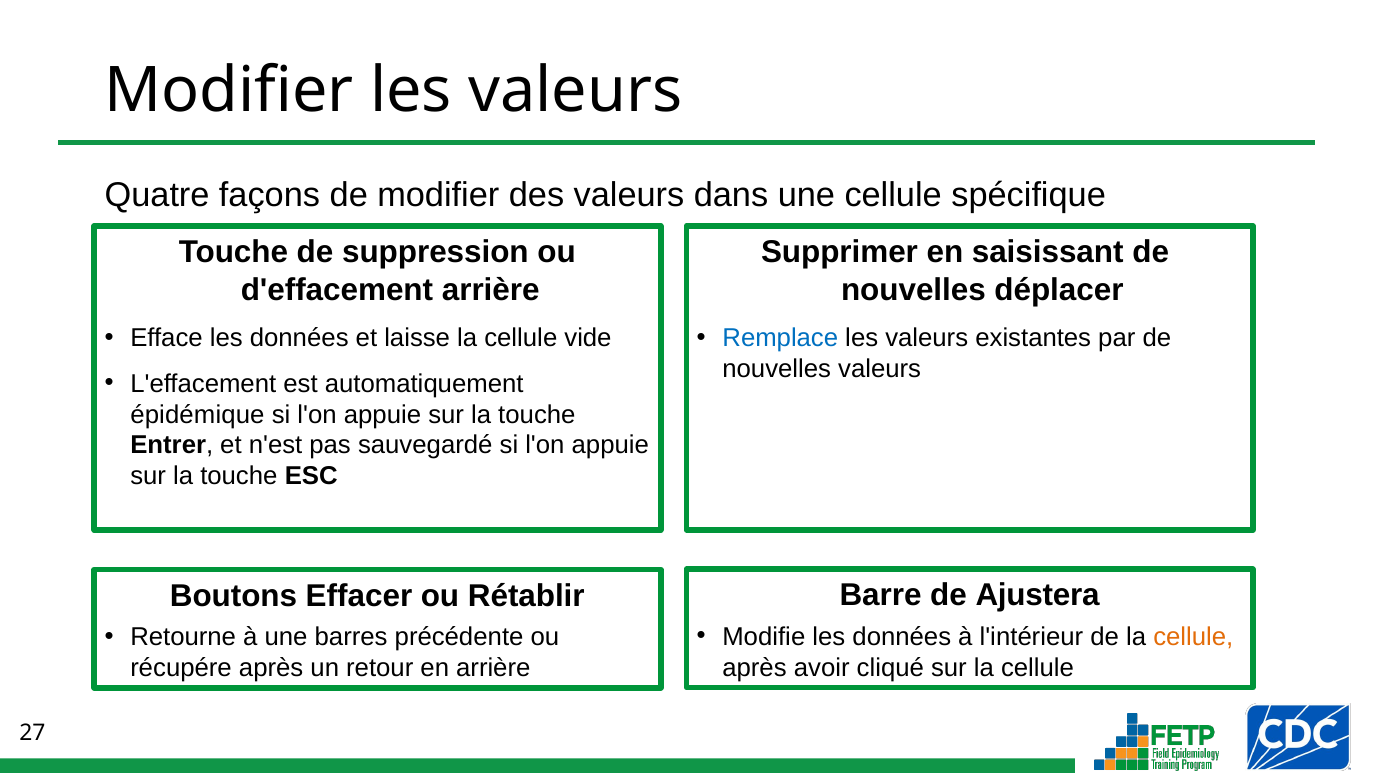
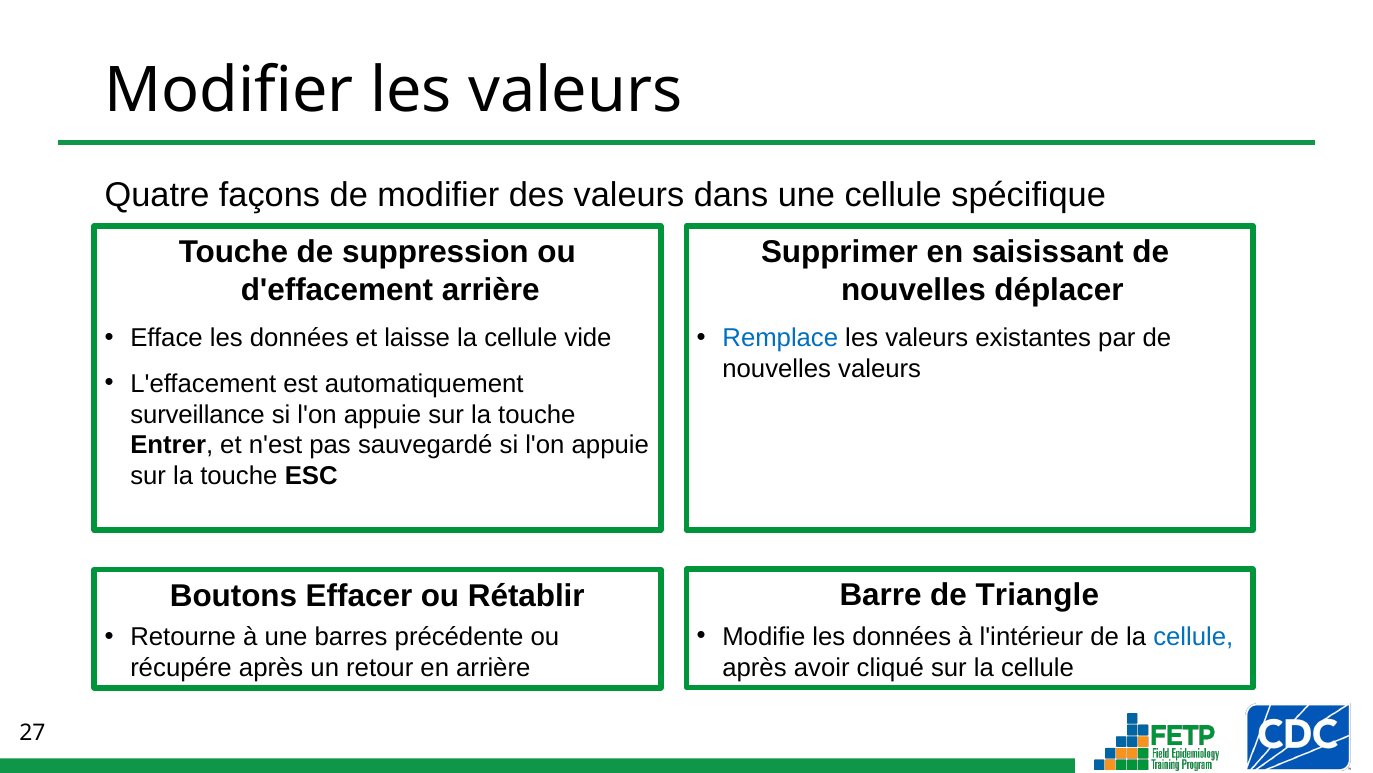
épidémique: épidémique -> surveillance (198, 414)
Ajustera: Ajustera -> Triangle (1037, 595)
cellule colour: orange -> blue (1193, 636)
